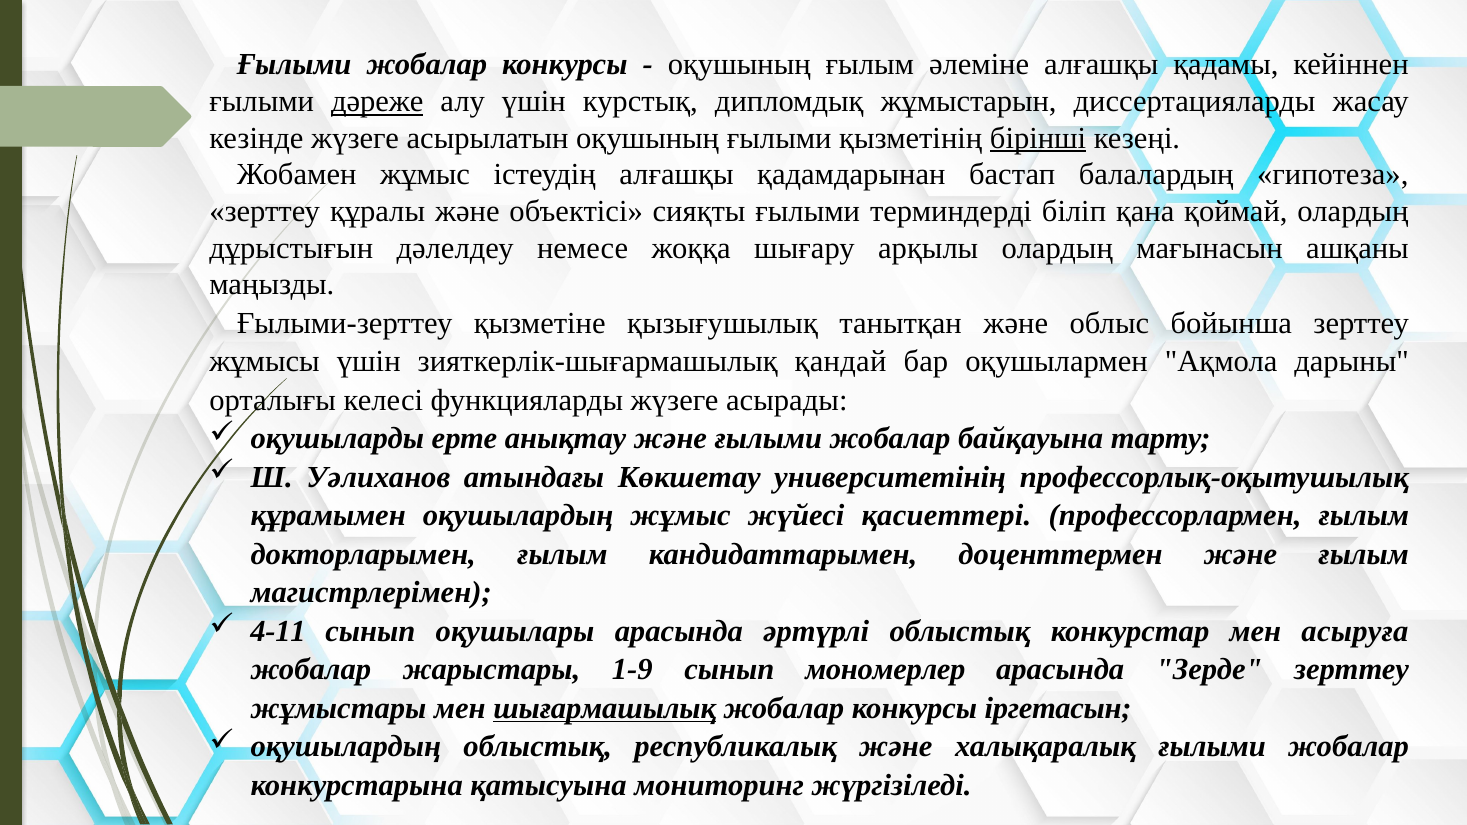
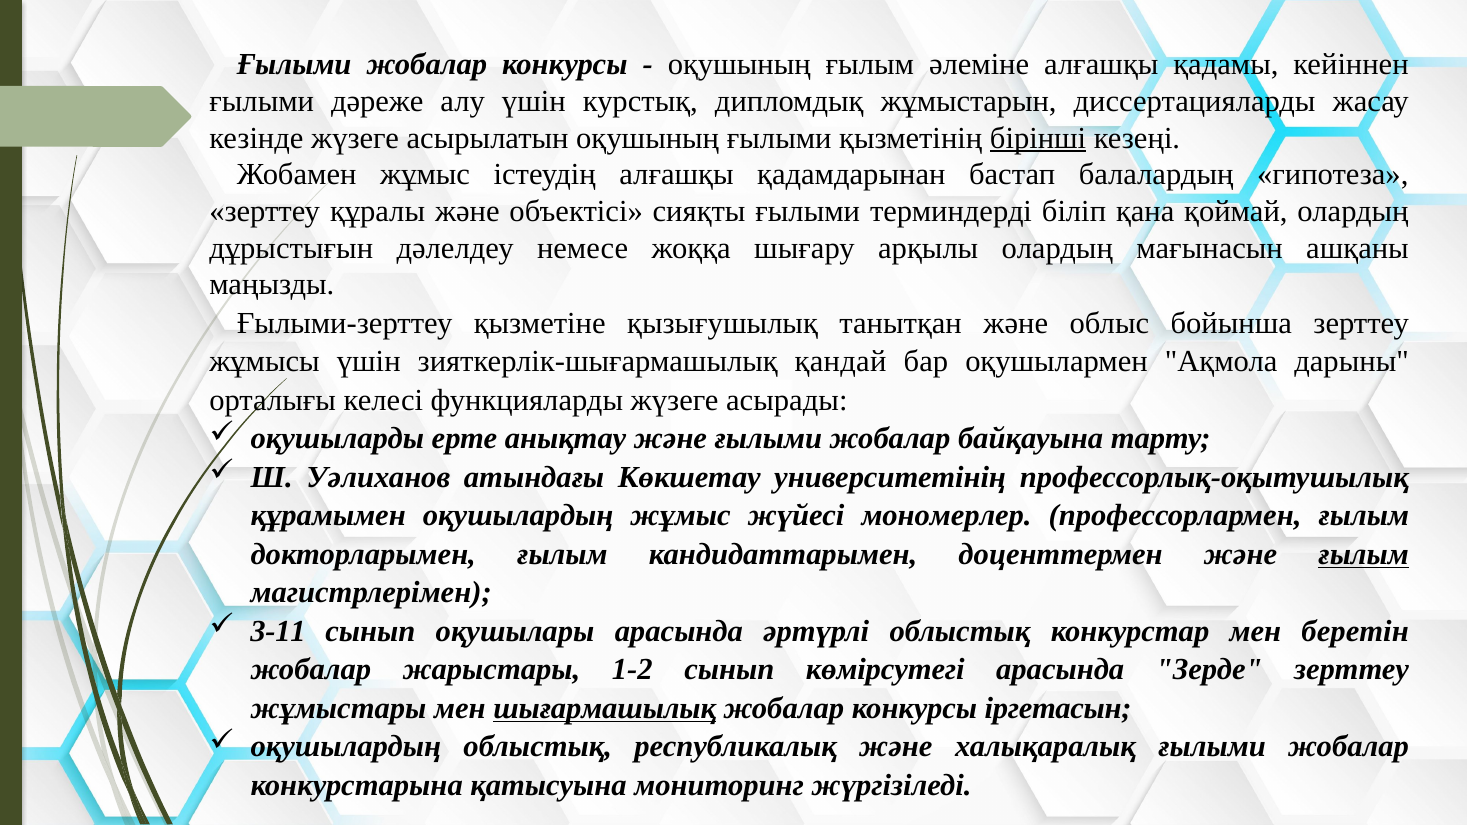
дәреже underline: present -> none (377, 101)
қасиеттері: қасиеттері -> мономерлер (947, 516)
ғылым underline: none -> present (1364, 554)
4-11: 4-11 -> 3-11 (278, 632)
асыруға: асыруға -> беретін (1355, 632)
1-9: 1-9 -> 1-2 (632, 670)
мономерлер: мономерлер -> көмірсутегі (885, 670)
